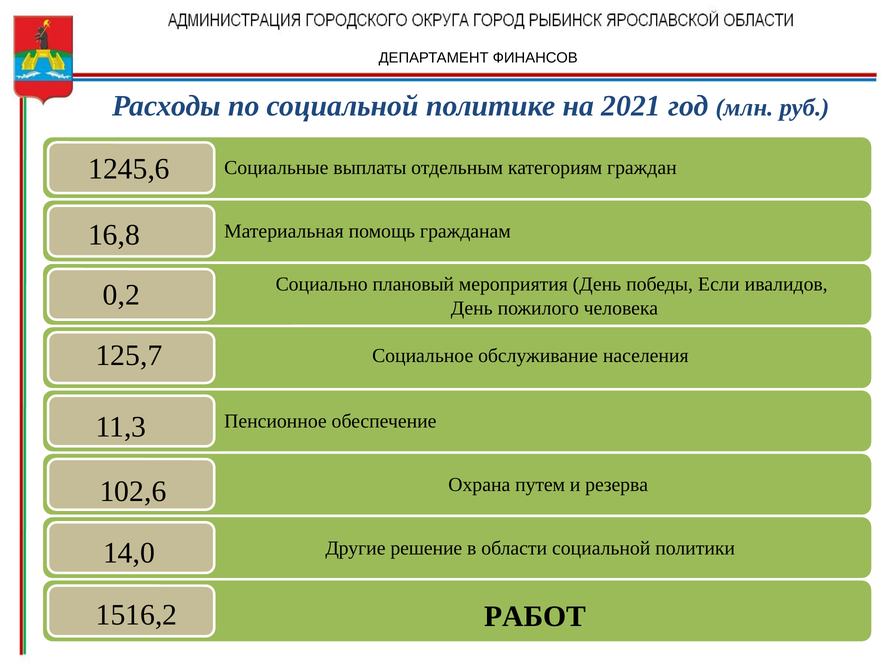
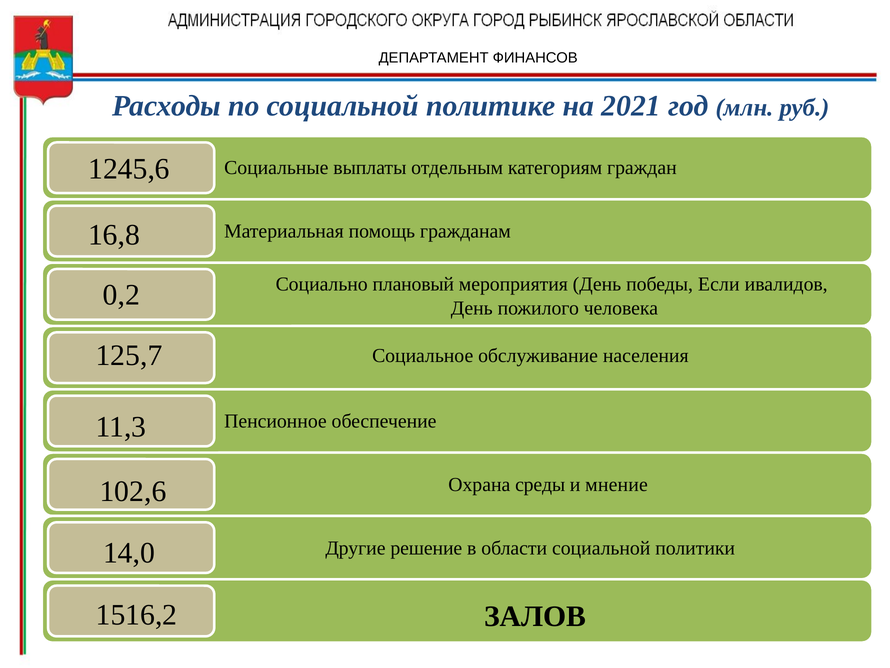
путем: путем -> среды (540, 485)
резерва: резерва -> мнение (617, 485)
РАБОТ: РАБОТ -> ЗАЛОВ (535, 616)
